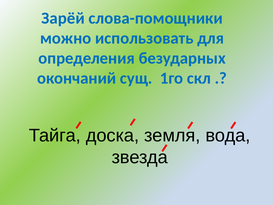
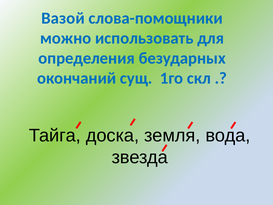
Зарёй: Зарёй -> Вазой (63, 18)
